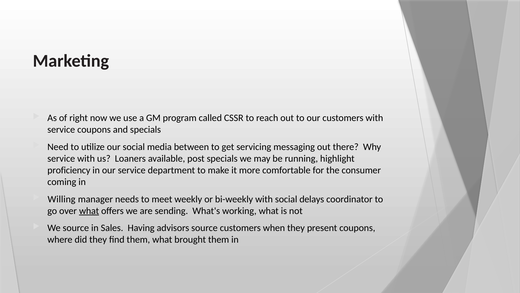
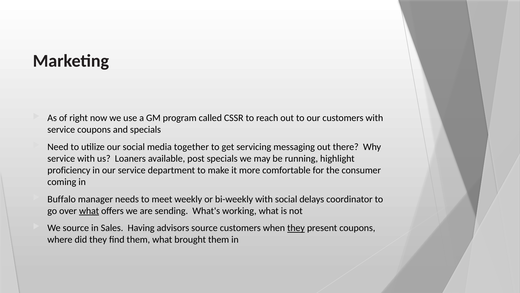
between: between -> together (191, 147)
Willing: Willing -> Buffalo (62, 199)
they underline: none -> present (296, 228)
